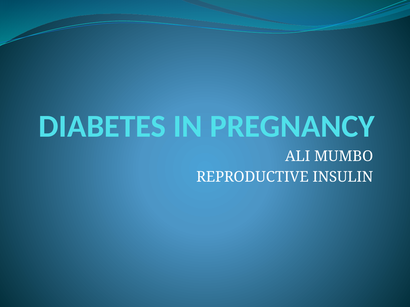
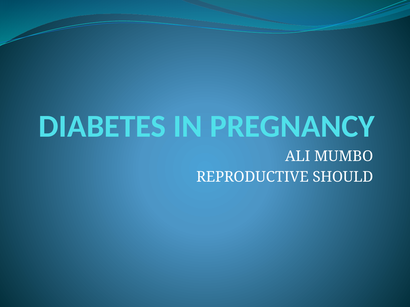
INSULIN: INSULIN -> SHOULD (343, 177)
